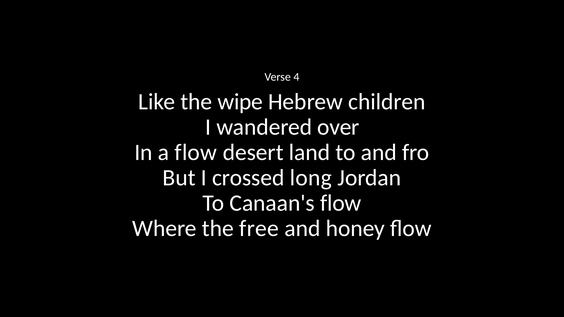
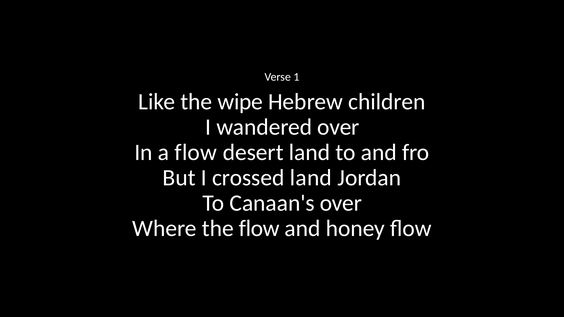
4: 4 -> 1 (296, 77)
crossed long: long -> land (311, 178)
Canaan's flow: flow -> over (341, 203)
the free: free -> flow (259, 229)
